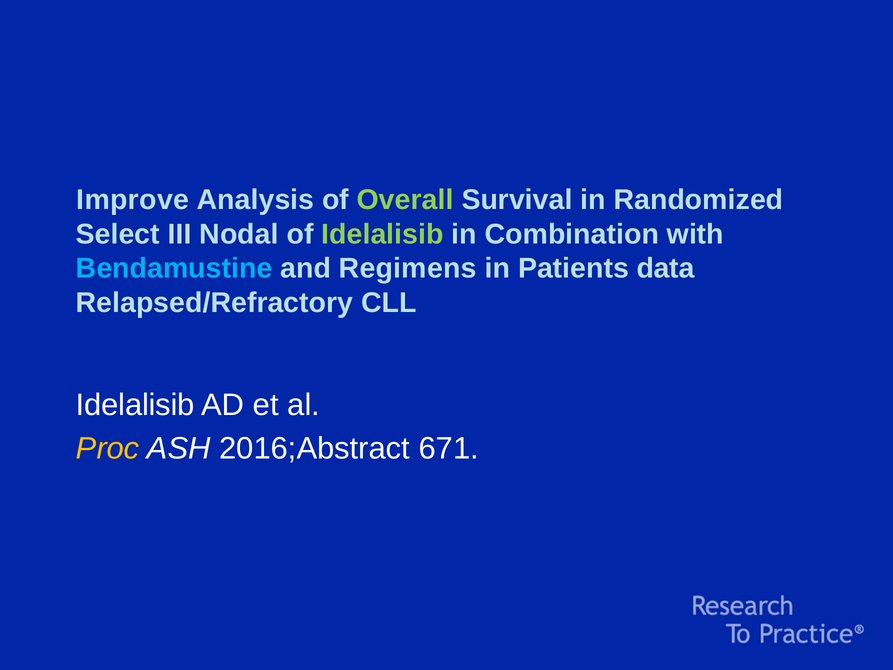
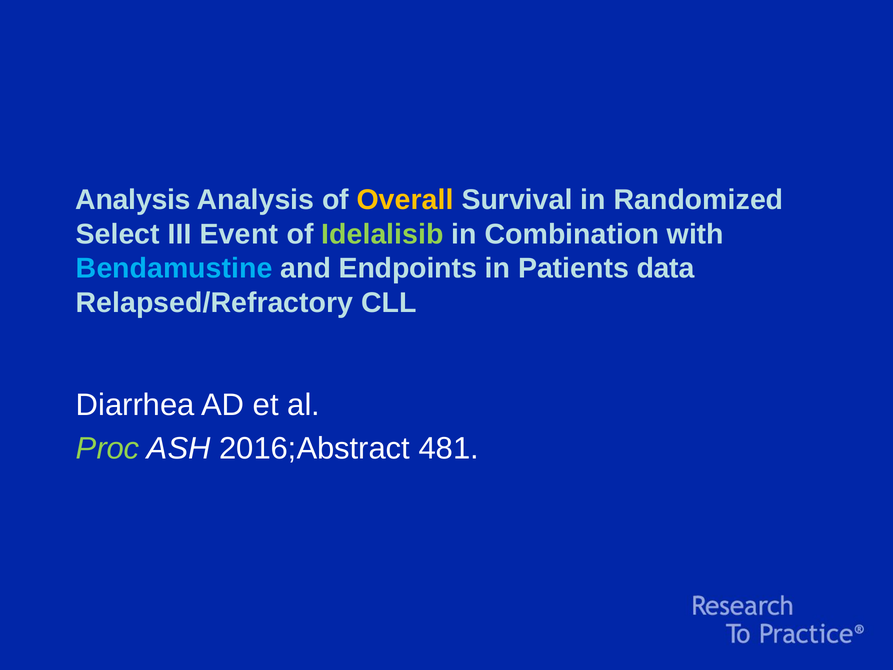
Improve: Improve -> Analysis (133, 200)
Overall colour: light green -> yellow (405, 200)
Nodal: Nodal -> Event (239, 234)
Regimens: Regimens -> Endpoints (408, 268)
Idelalisib: Idelalisib -> Diarrhea (135, 405)
Proc colour: yellow -> light green (108, 448)
671: 671 -> 481 (449, 448)
